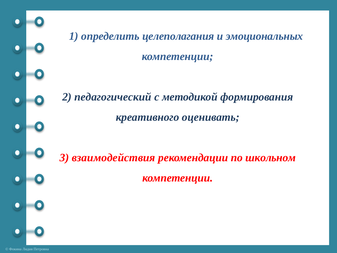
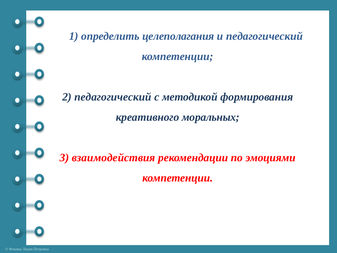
и эмоциональных: эмоциональных -> педагогический (264, 36)
оценивать: оценивать -> моральных (211, 117)
школьном: школьном -> эмоциями (271, 157)
